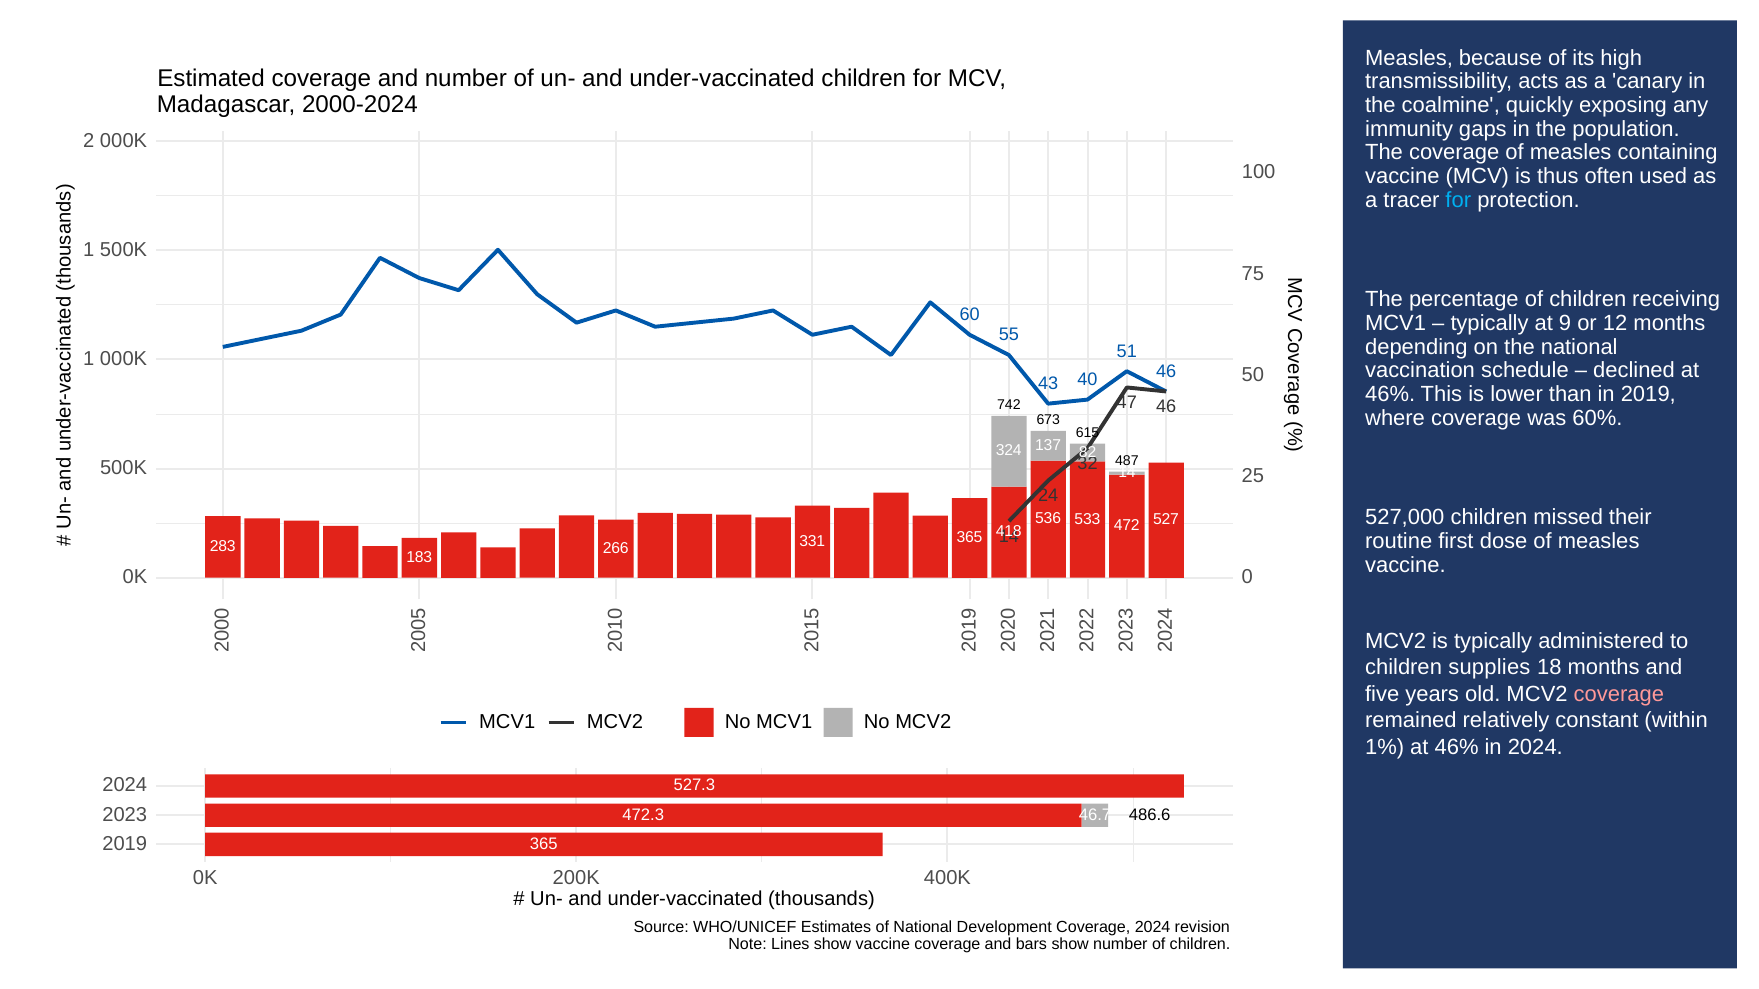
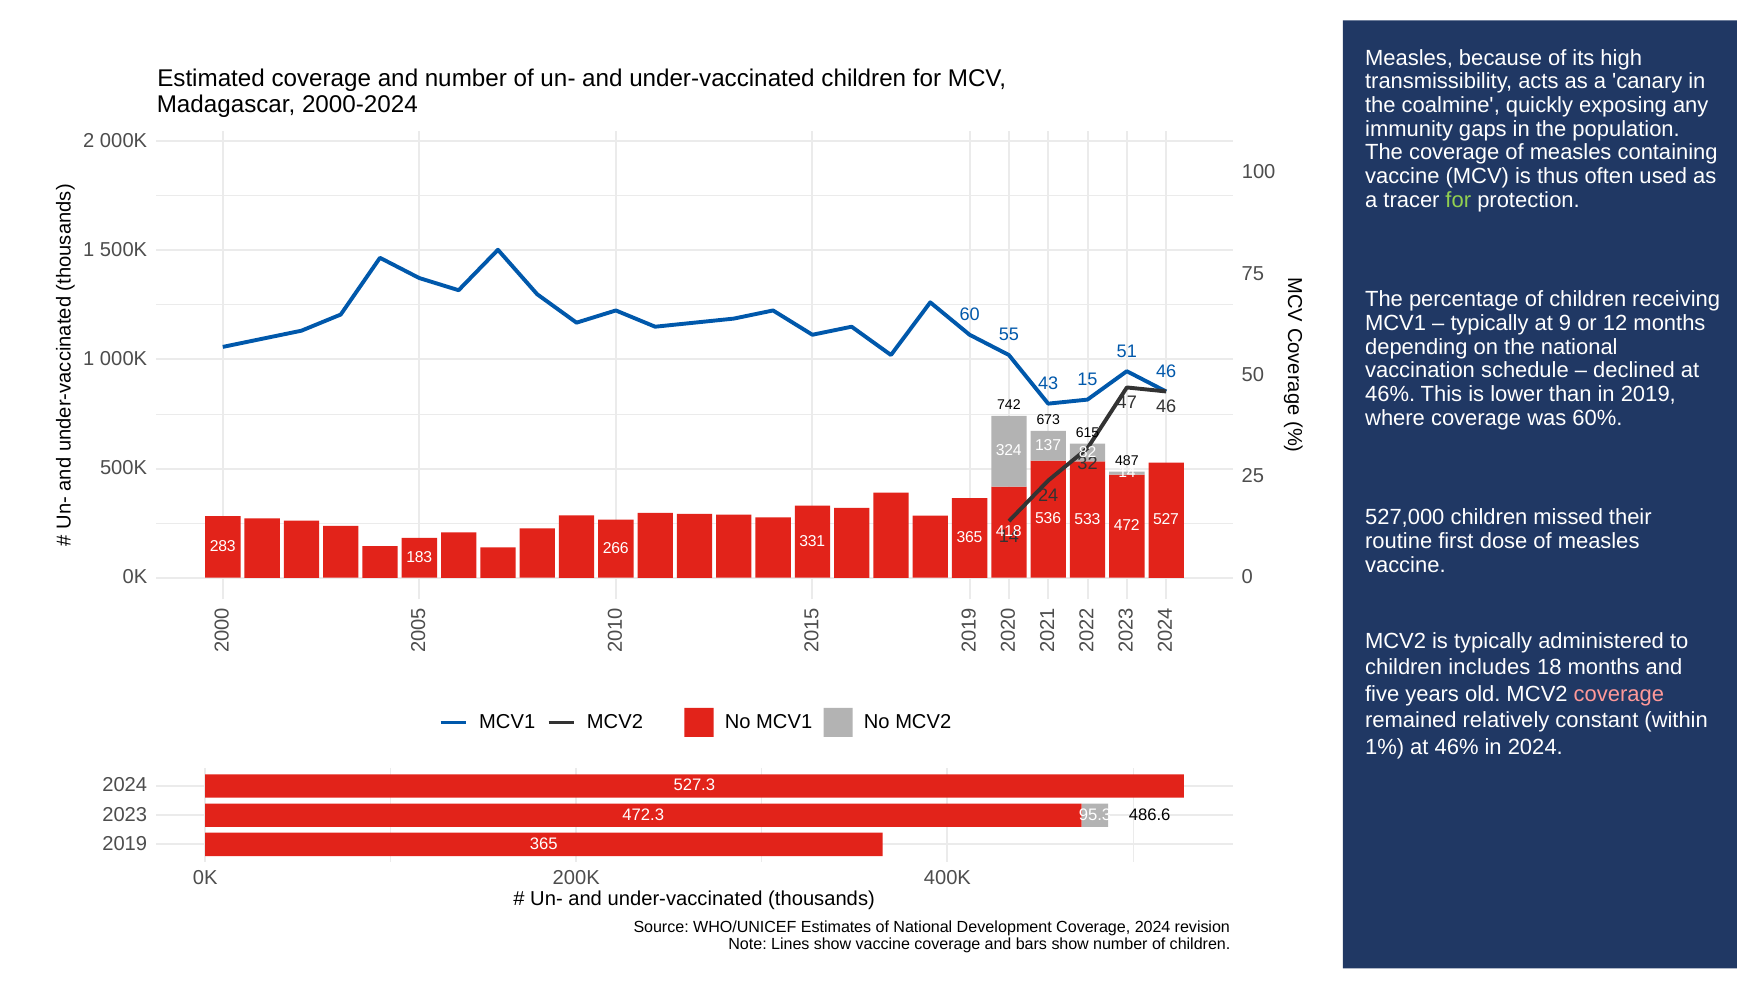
for colour: light blue -> light green (1458, 200)
40: 40 -> 15 (1087, 380)
supplies: supplies -> includes (1489, 668)
46.7: 46.7 -> 95.3 (1095, 815)
